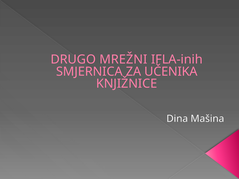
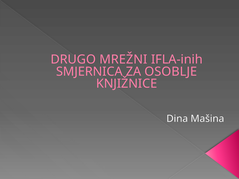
UČENIKA: UČENIKA -> OSOBLJE (171, 72)
